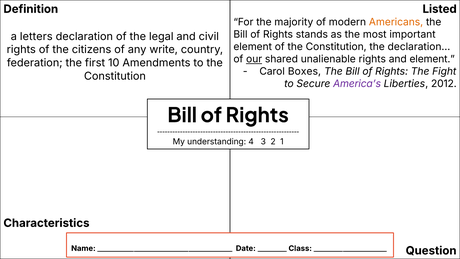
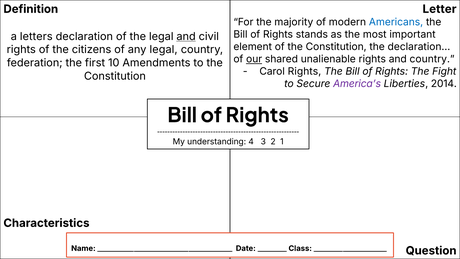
Listed: Listed -> Letter (440, 9)
Americans colour: orange -> blue (396, 22)
and underline: none -> present (186, 36)
any write: write -> legal (164, 50)
and element: element -> country (432, 59)
Carol Boxes: Boxes -> Rights (304, 72)
2012: 2012 -> 2014 (444, 84)
